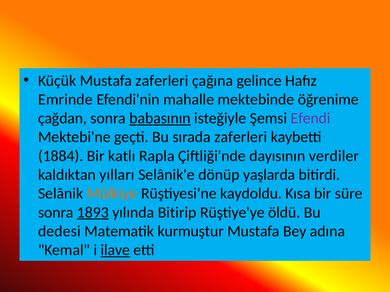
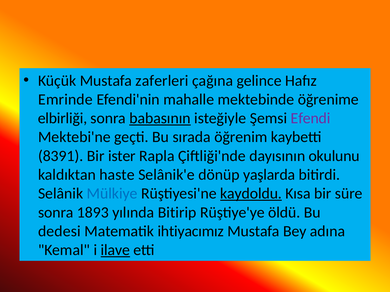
çağdan: çağdan -> elbirliği (62, 118)
sırada zaferleri: zaferleri -> öğrenim (241, 137)
1884: 1884 -> 8391 (61, 156)
katlı: katlı -> ister (122, 156)
verdiler: verdiler -> okulunu (334, 156)
yılları: yılları -> haste (117, 175)
Mülkiye colour: orange -> blue (112, 194)
kaydoldu underline: none -> present (251, 194)
1893 underline: present -> none (93, 213)
kurmuştur: kurmuştur -> ihtiyacımız (191, 232)
